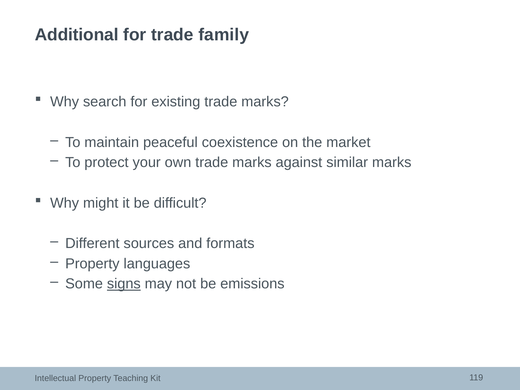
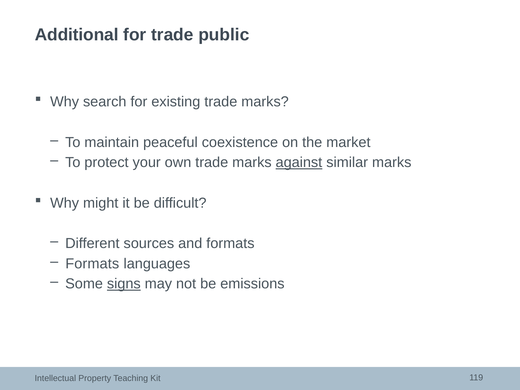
family: family -> public (224, 35)
against underline: none -> present (299, 163)
Property: Property -> Formats (92, 264)
